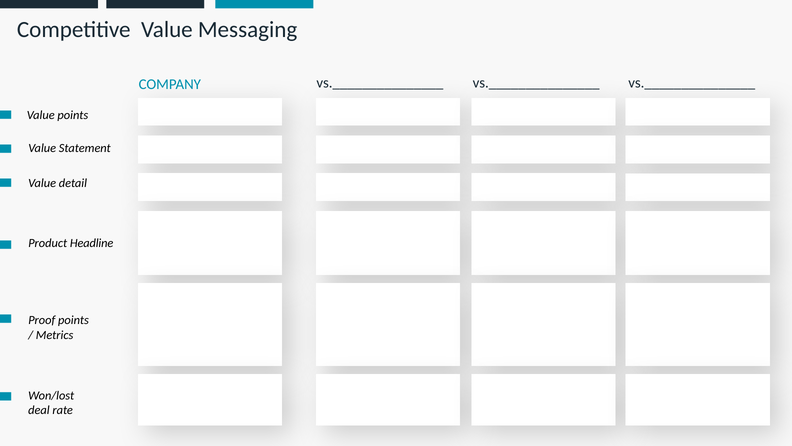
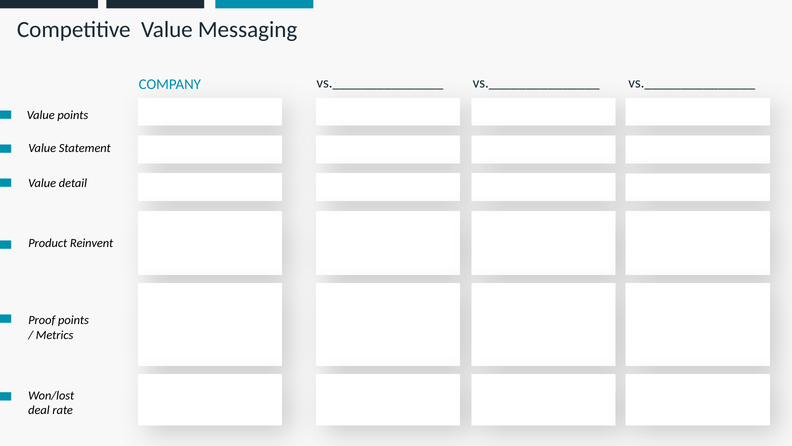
Headline: Headline -> Reinvent (92, 243)
